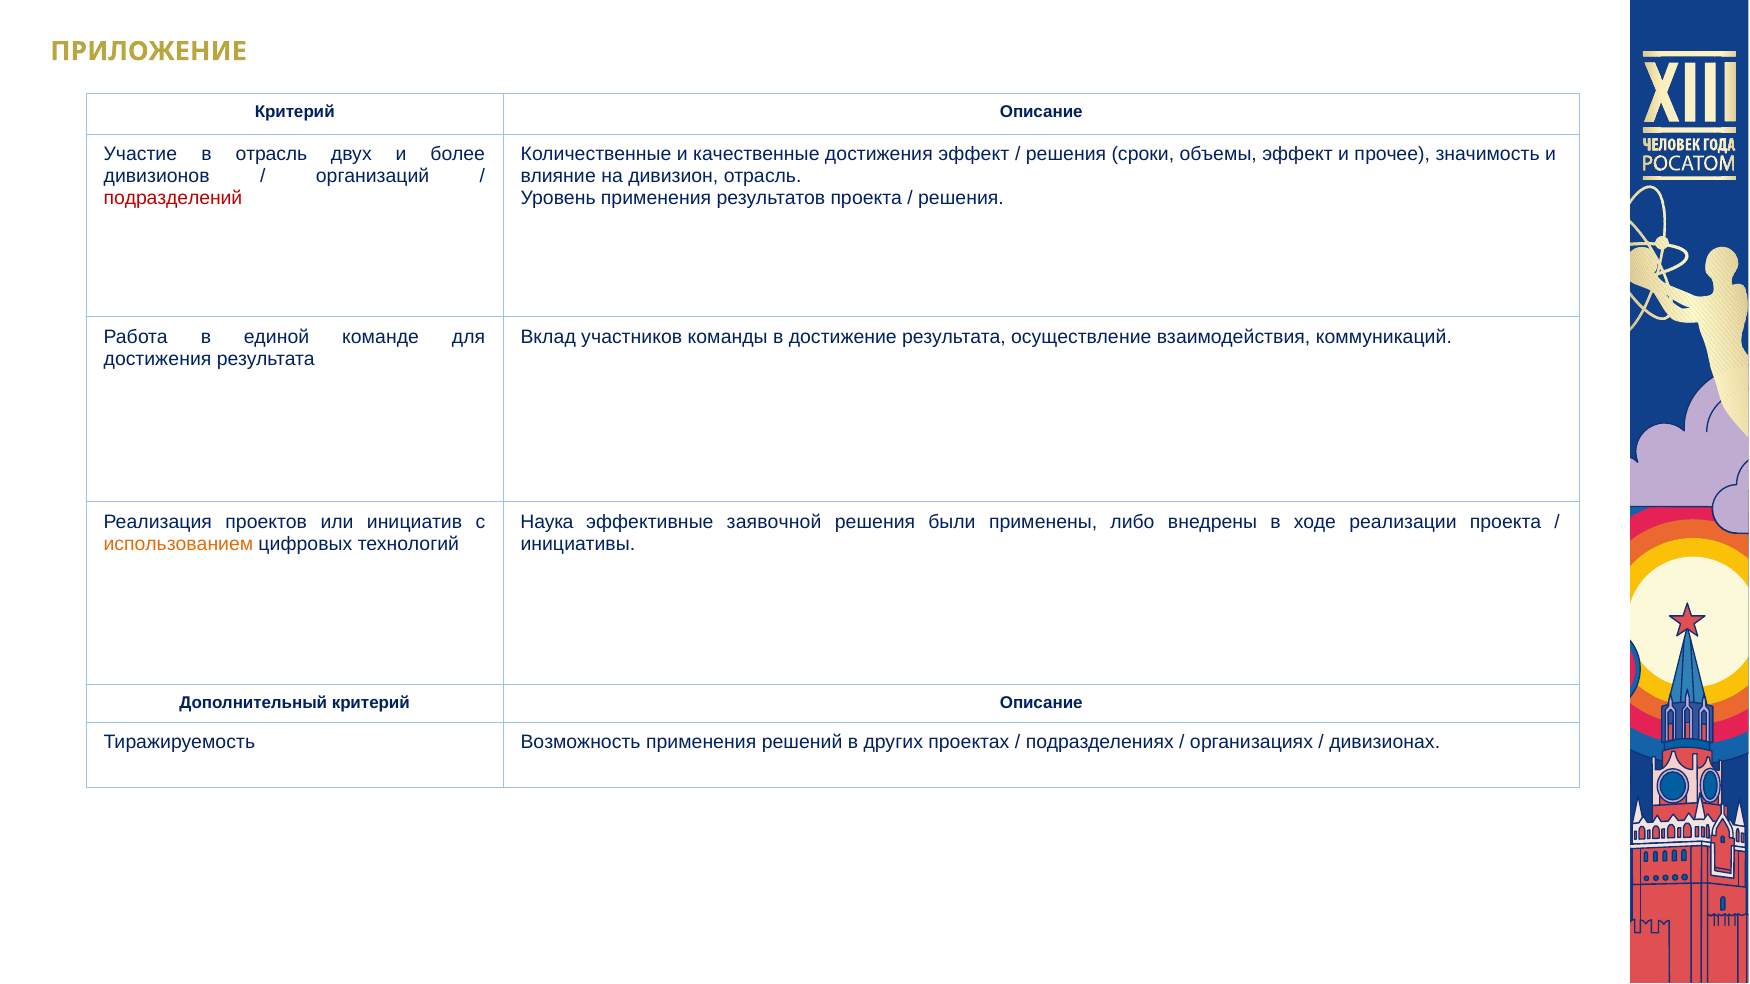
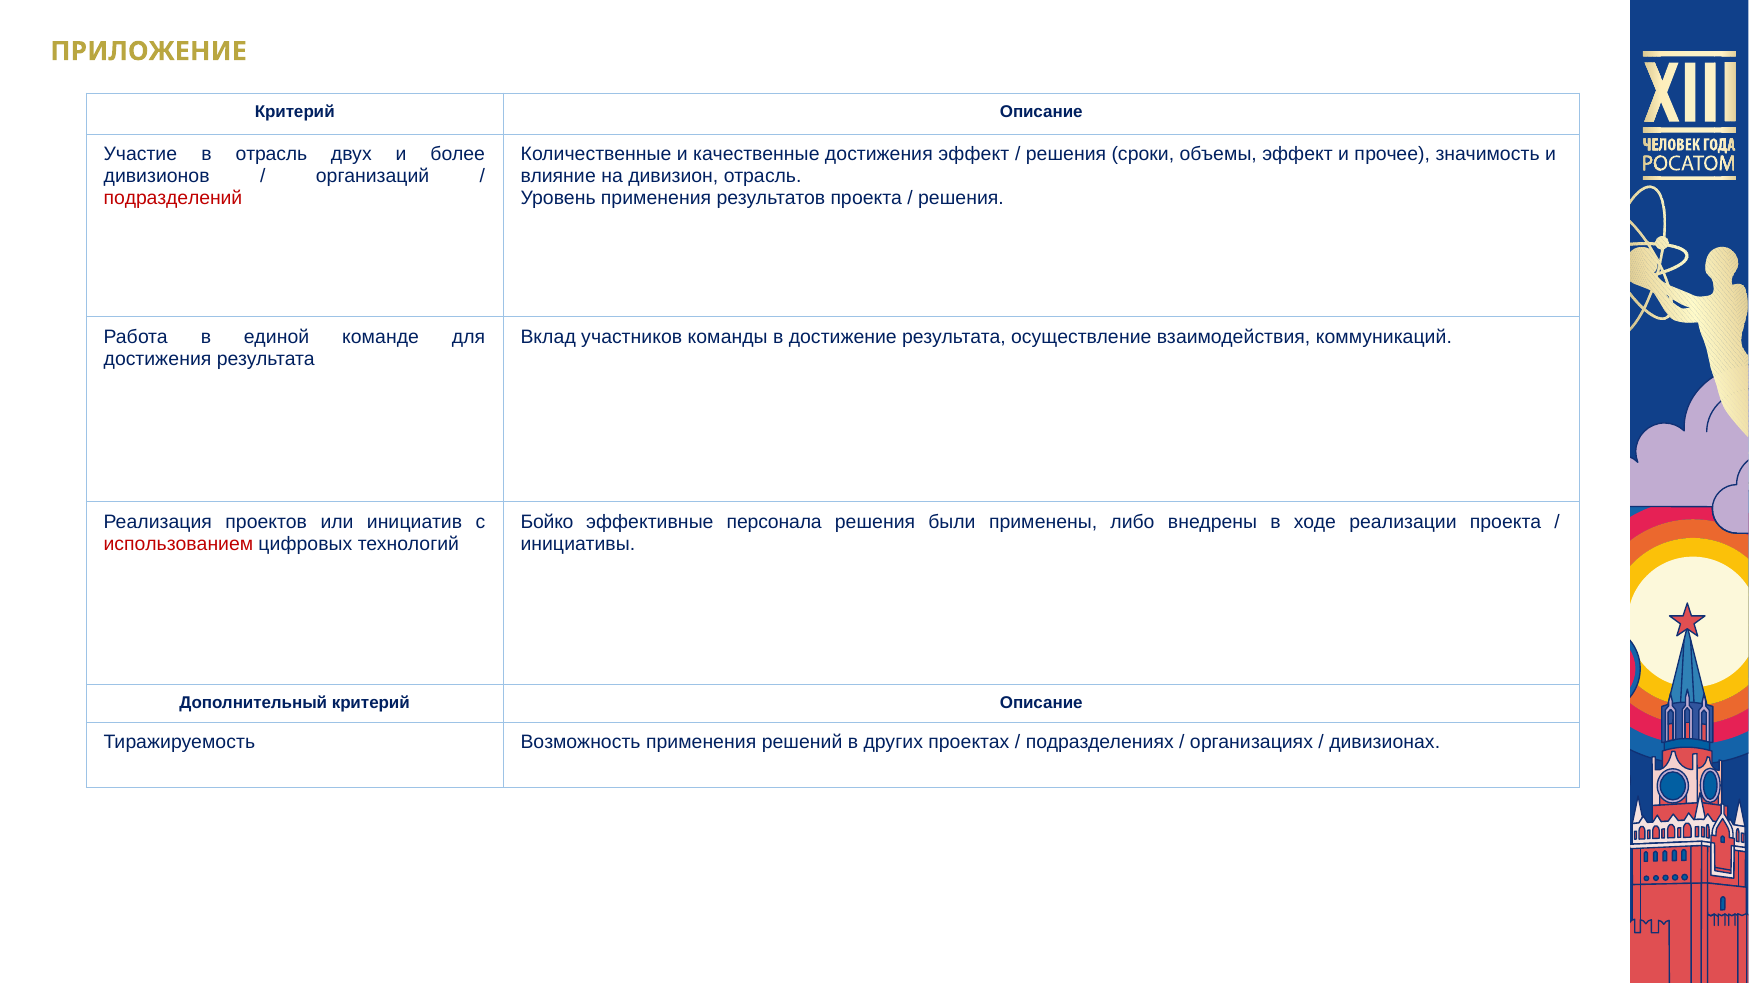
Наука: Наука -> Бойко (547, 522)
заявочной: заявочной -> персонала (774, 522)
использованием colour: orange -> red (178, 544)
